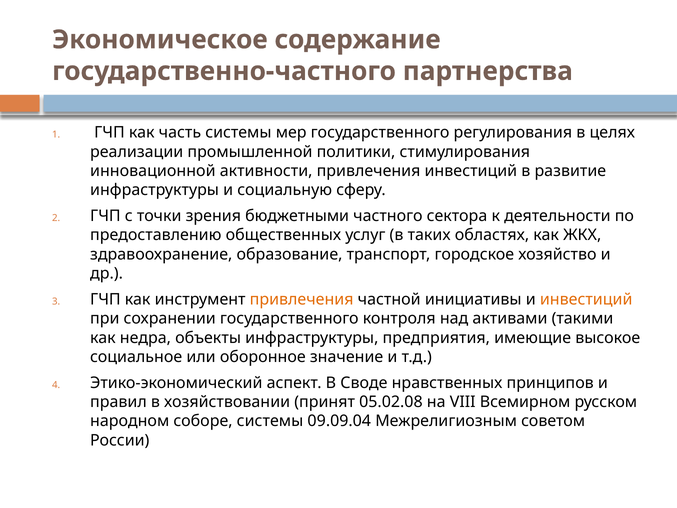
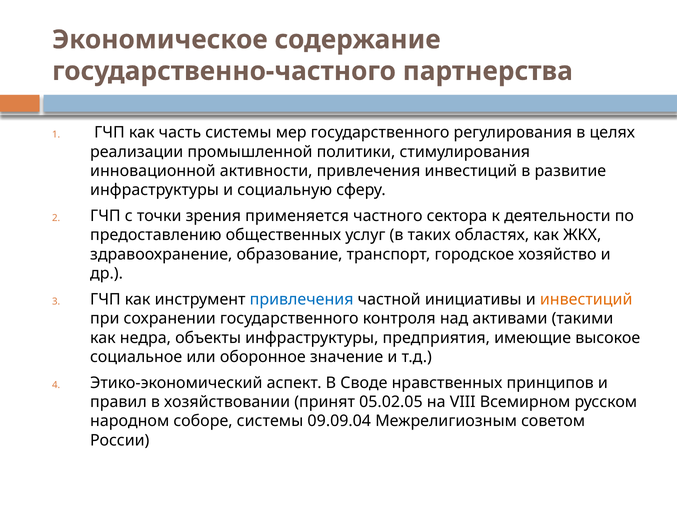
бюджетными: бюджетными -> применяется (297, 216)
привлечения colour: orange -> blue (302, 299)
05.02.08: 05.02.08 -> 05.02.05 (391, 402)
